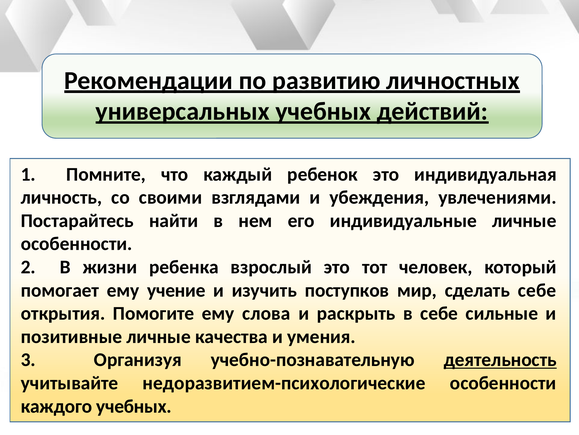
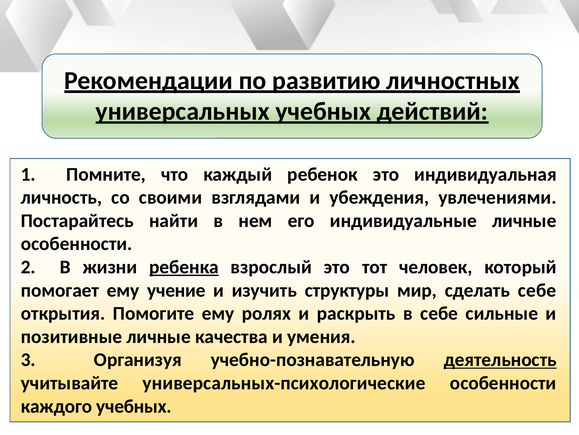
ребенка underline: none -> present (184, 267)
поступков: поступков -> структуры (347, 290)
слова: слова -> ролях (266, 313)
недоразвитием-психологические: недоразвитием-психологические -> универсальных-психологические (284, 382)
